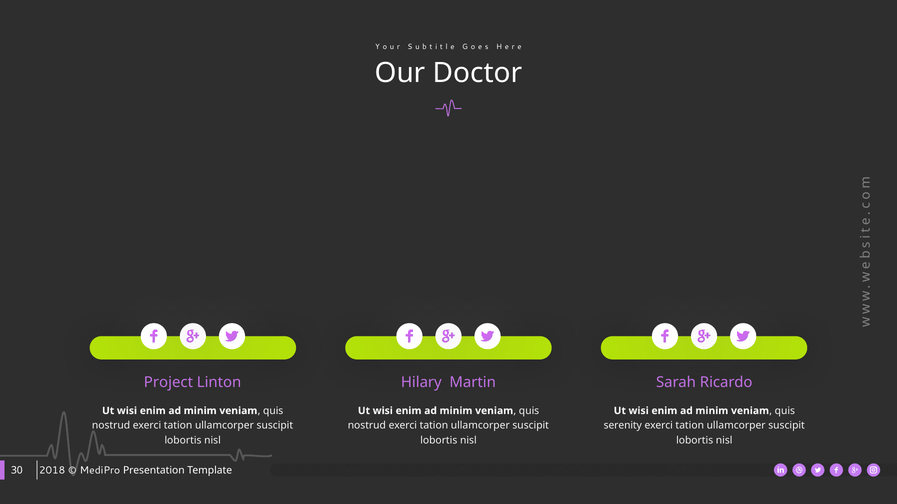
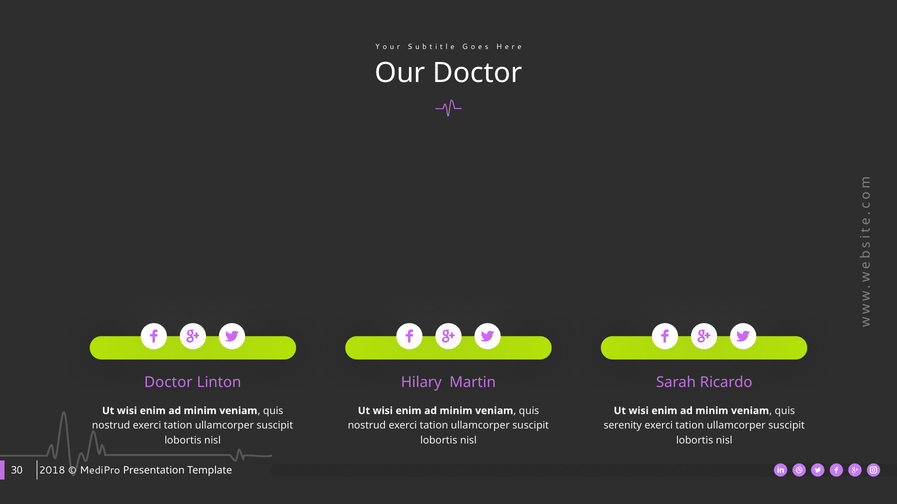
Project: Project -> Doctor (168, 383)
